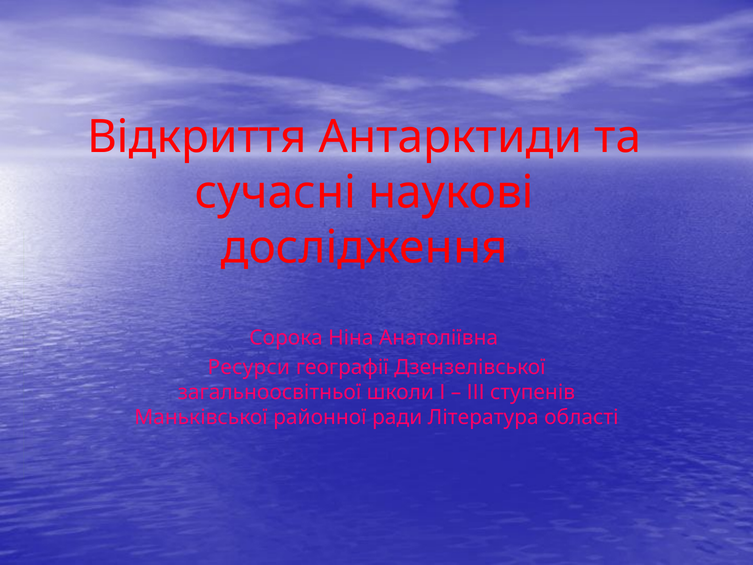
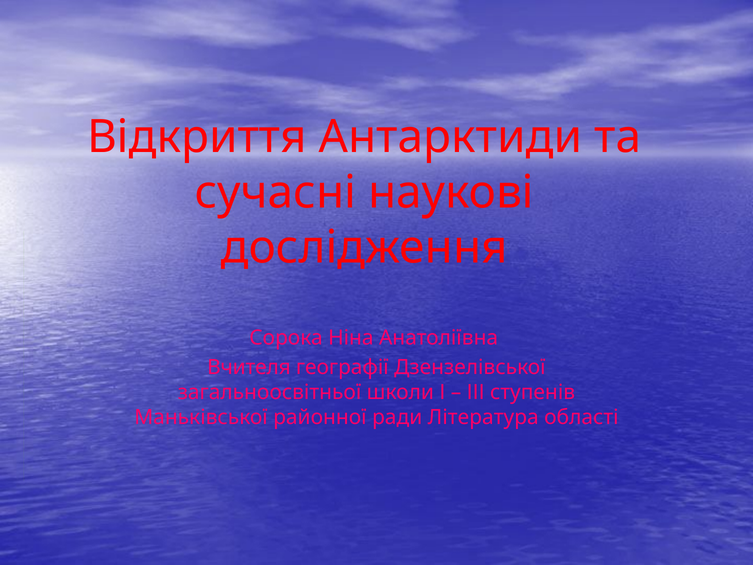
Ресурси: Ресурси -> Вчителя (249, 367)
